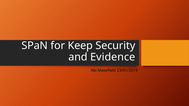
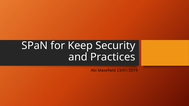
Evidence: Evidence -> Practices (113, 57)
